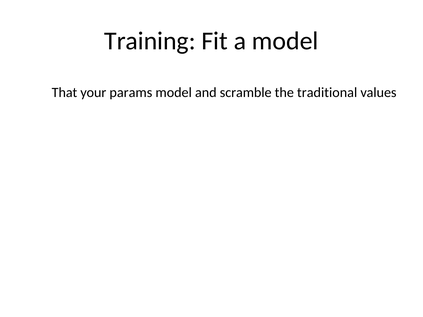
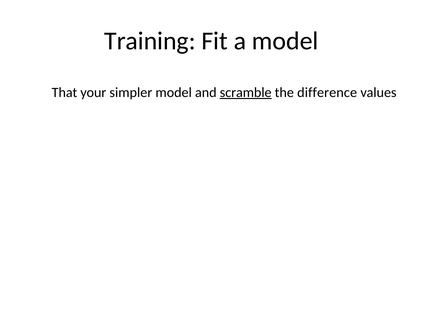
params: params -> simpler (131, 93)
scramble underline: none -> present (246, 93)
traditional: traditional -> difference (327, 93)
